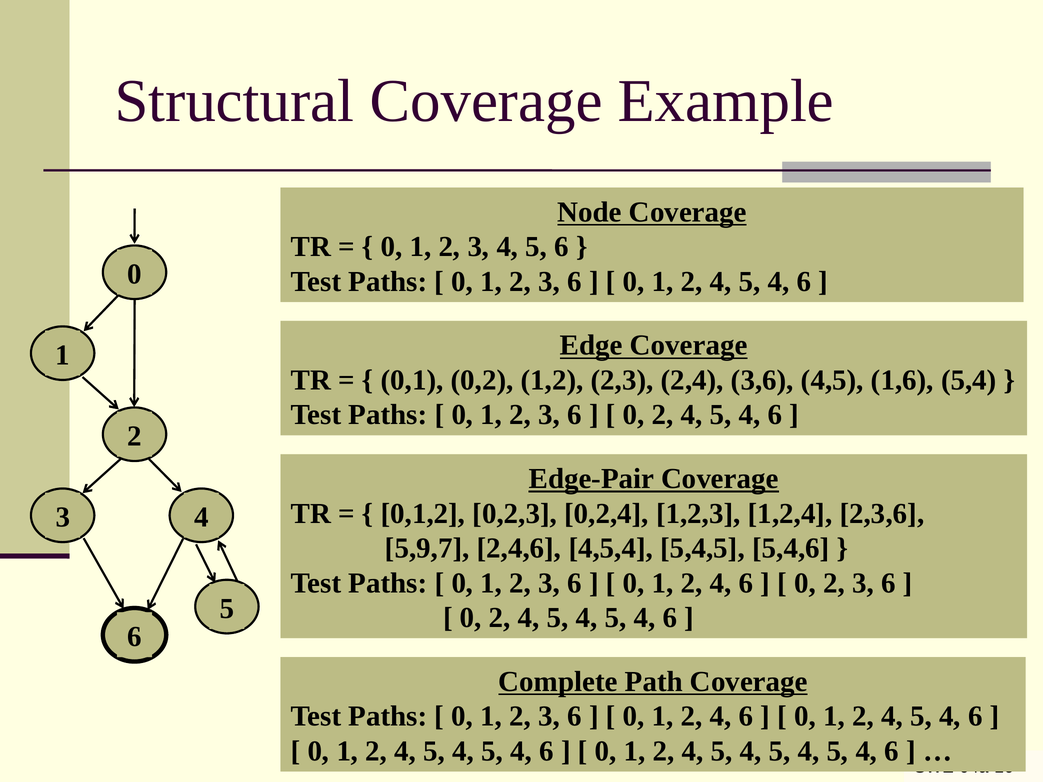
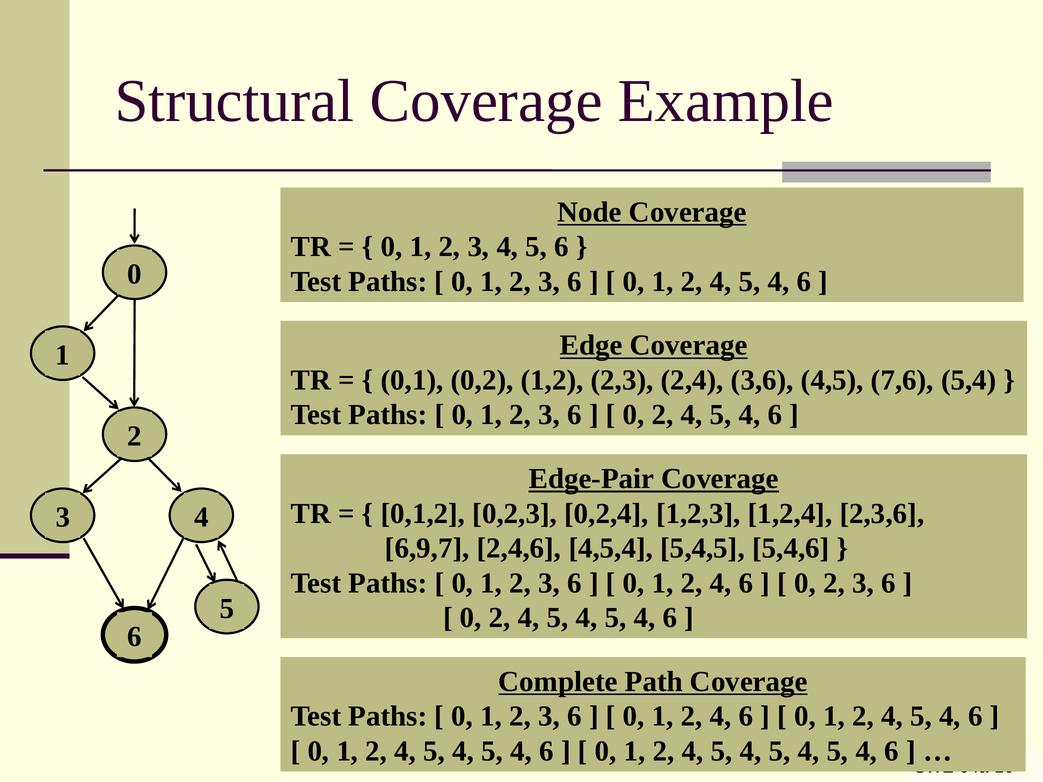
1,6: 1,6 -> 7,6 (902, 380)
5,9,7: 5,9,7 -> 6,9,7 (427, 548)
